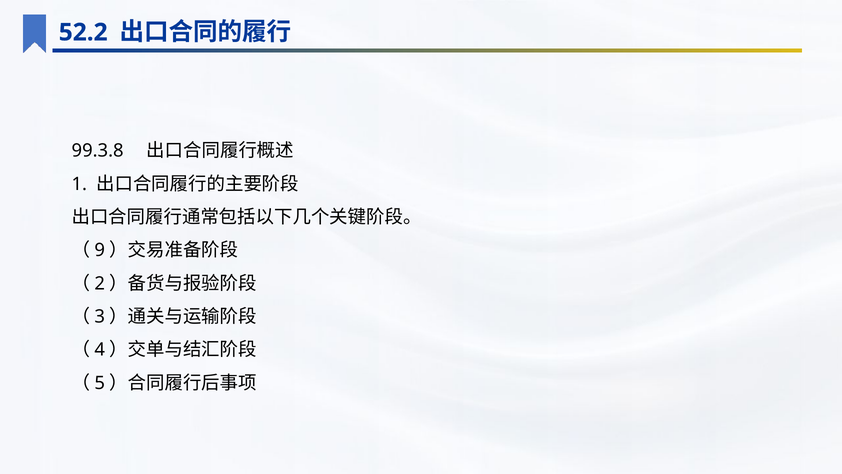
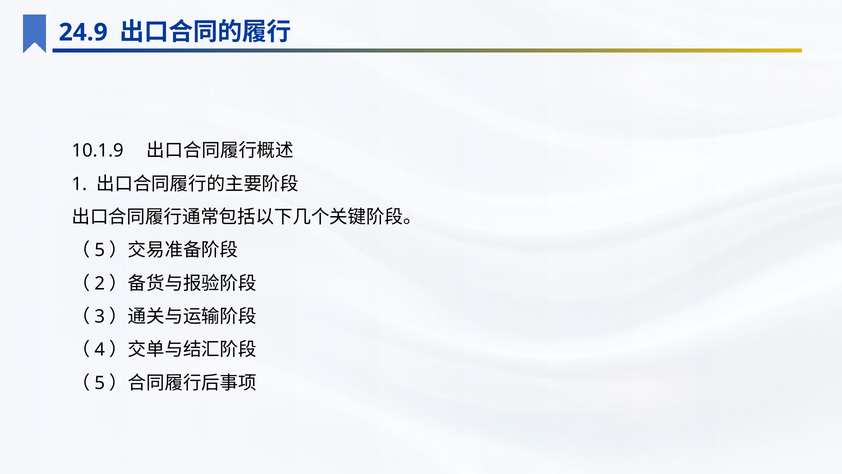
52.2: 52.2 -> 24.9 (83, 32)
99.3.8: 99.3.8 -> 10.1.9 (98, 151)
9: 9 -> 5 (100, 250)
